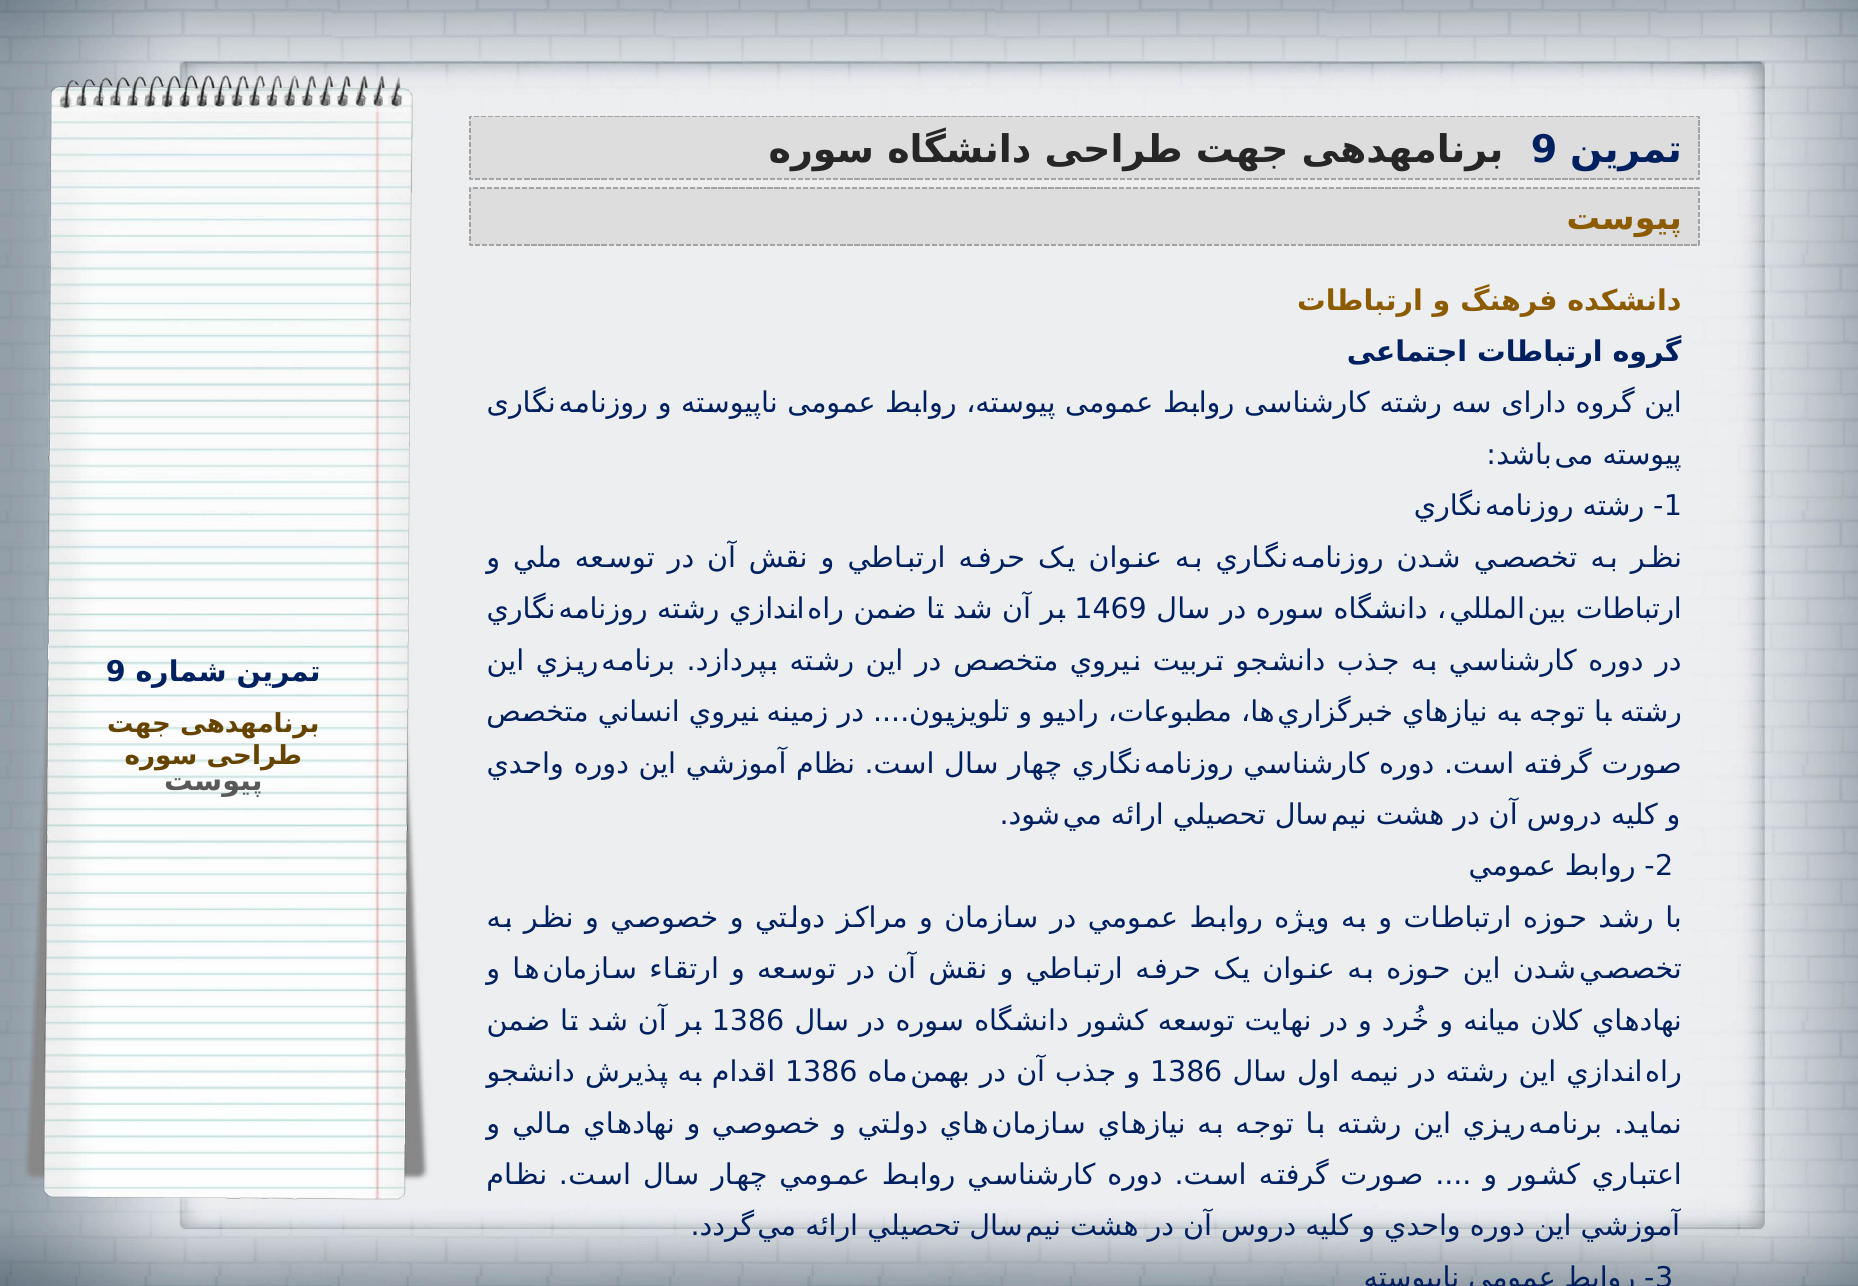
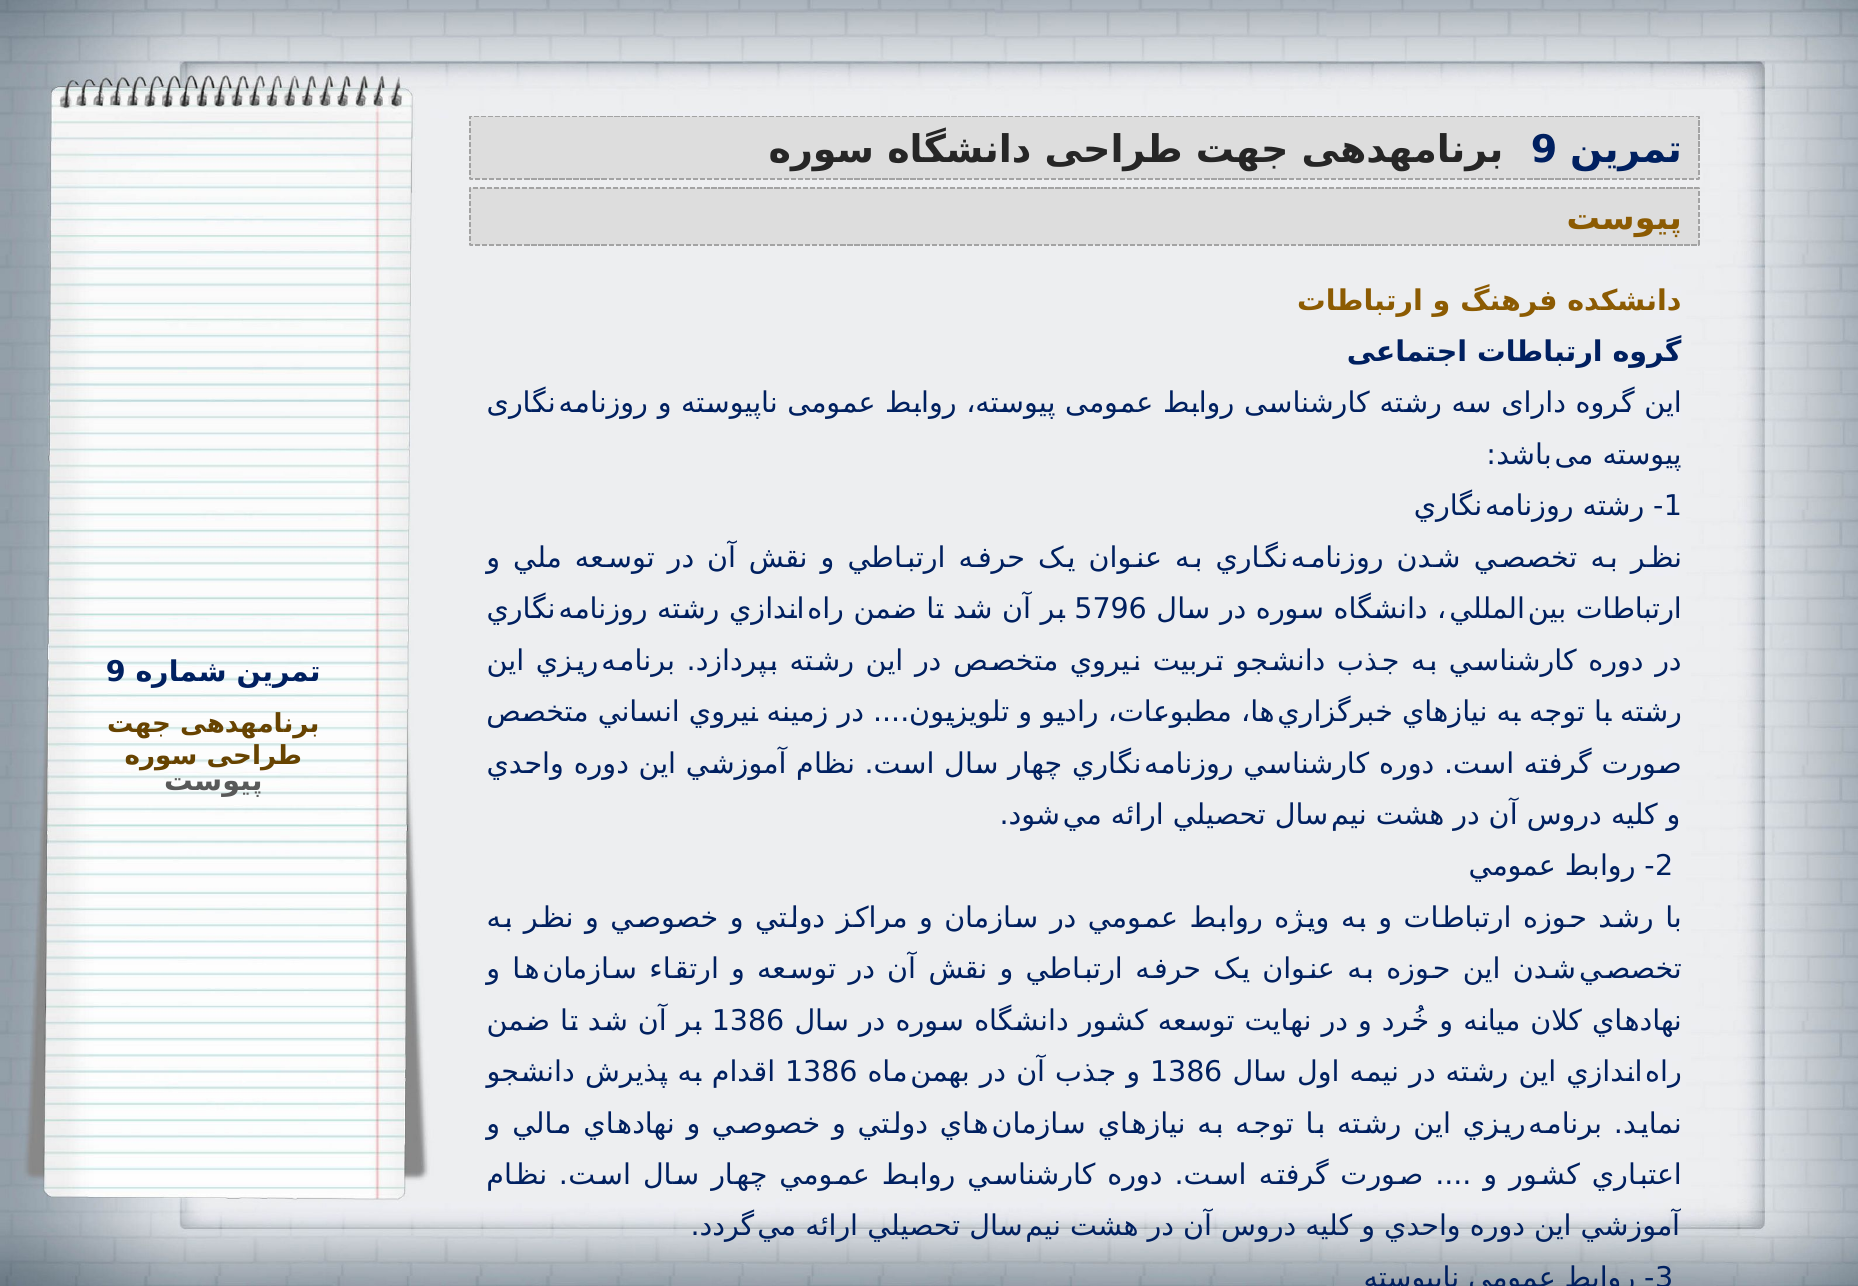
1469: 1469 -> 5796 (1111, 609)
